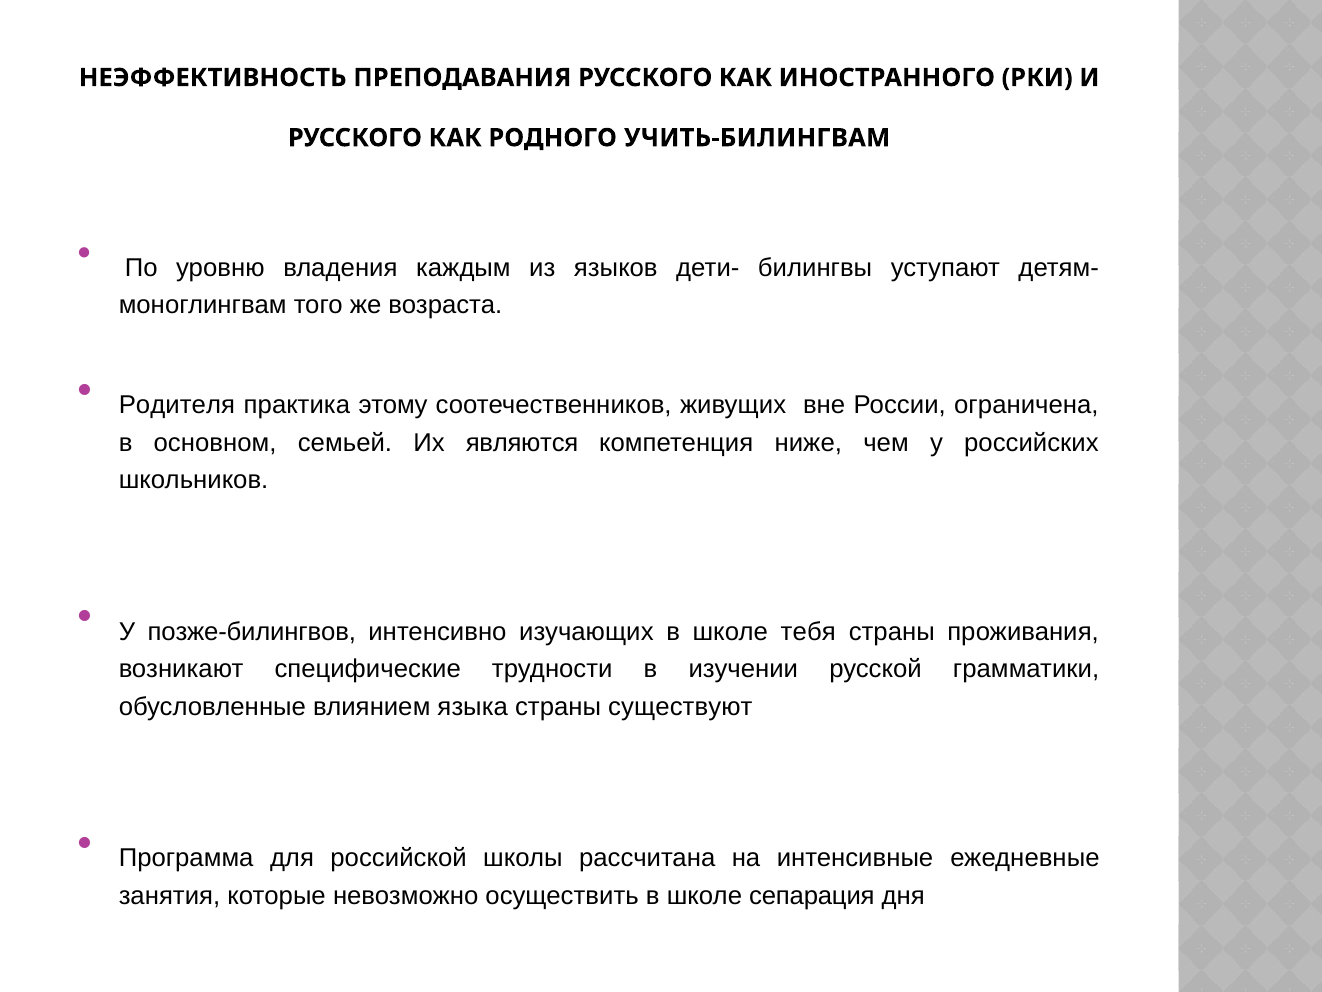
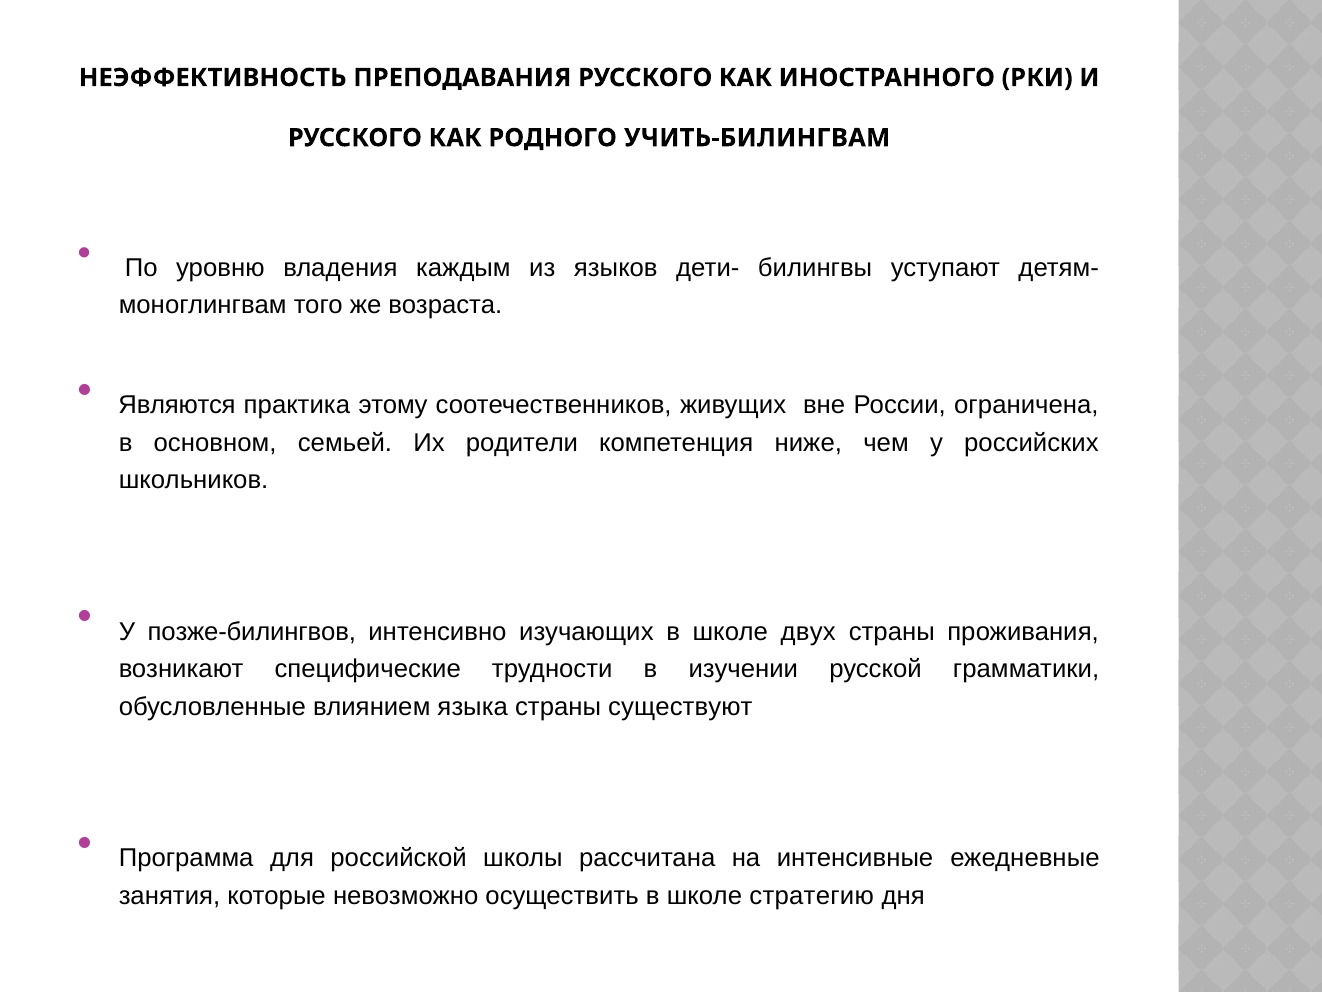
Родителя: Родителя -> Являются (177, 405)
являются: являются -> родители (522, 442)
тебя: тебя -> двух (808, 631)
сепарация: сепарация -> стратегию (812, 896)
